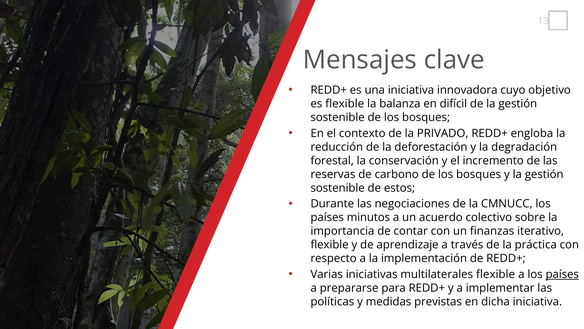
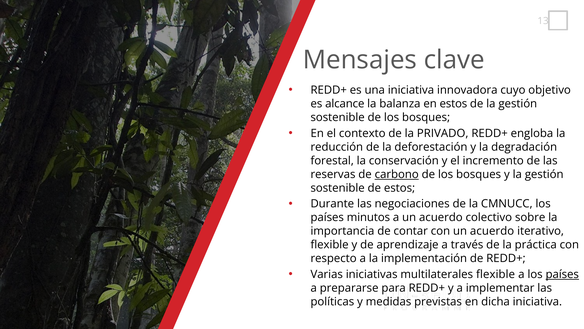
es flexible: flexible -> alcance (345, 104)
en difícil: difícil -> estos (453, 104)
carbono underline: none -> present (397, 174)
con un finanzas: finanzas -> acuerdo (492, 231)
